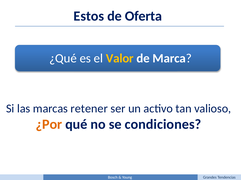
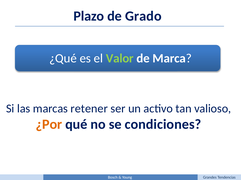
Estos: Estos -> Plazo (89, 16)
Oferta: Oferta -> Grado (143, 16)
Valor colour: yellow -> light green (120, 59)
